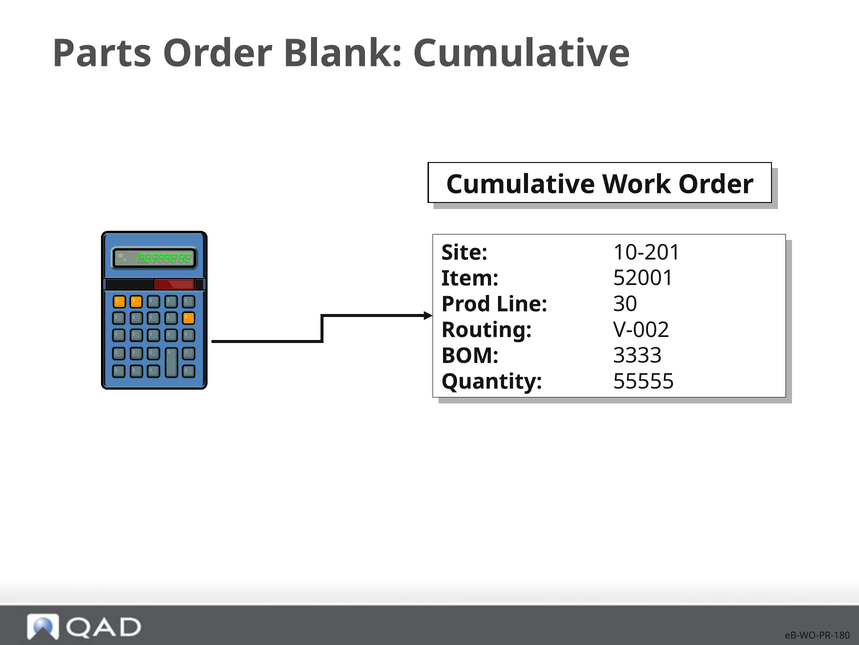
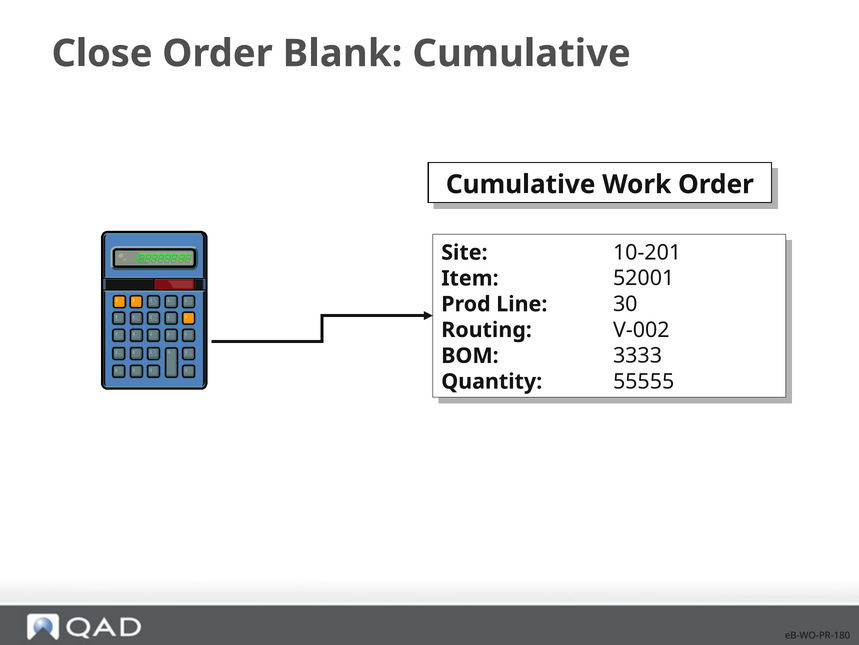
Parts: Parts -> Close (102, 53)
